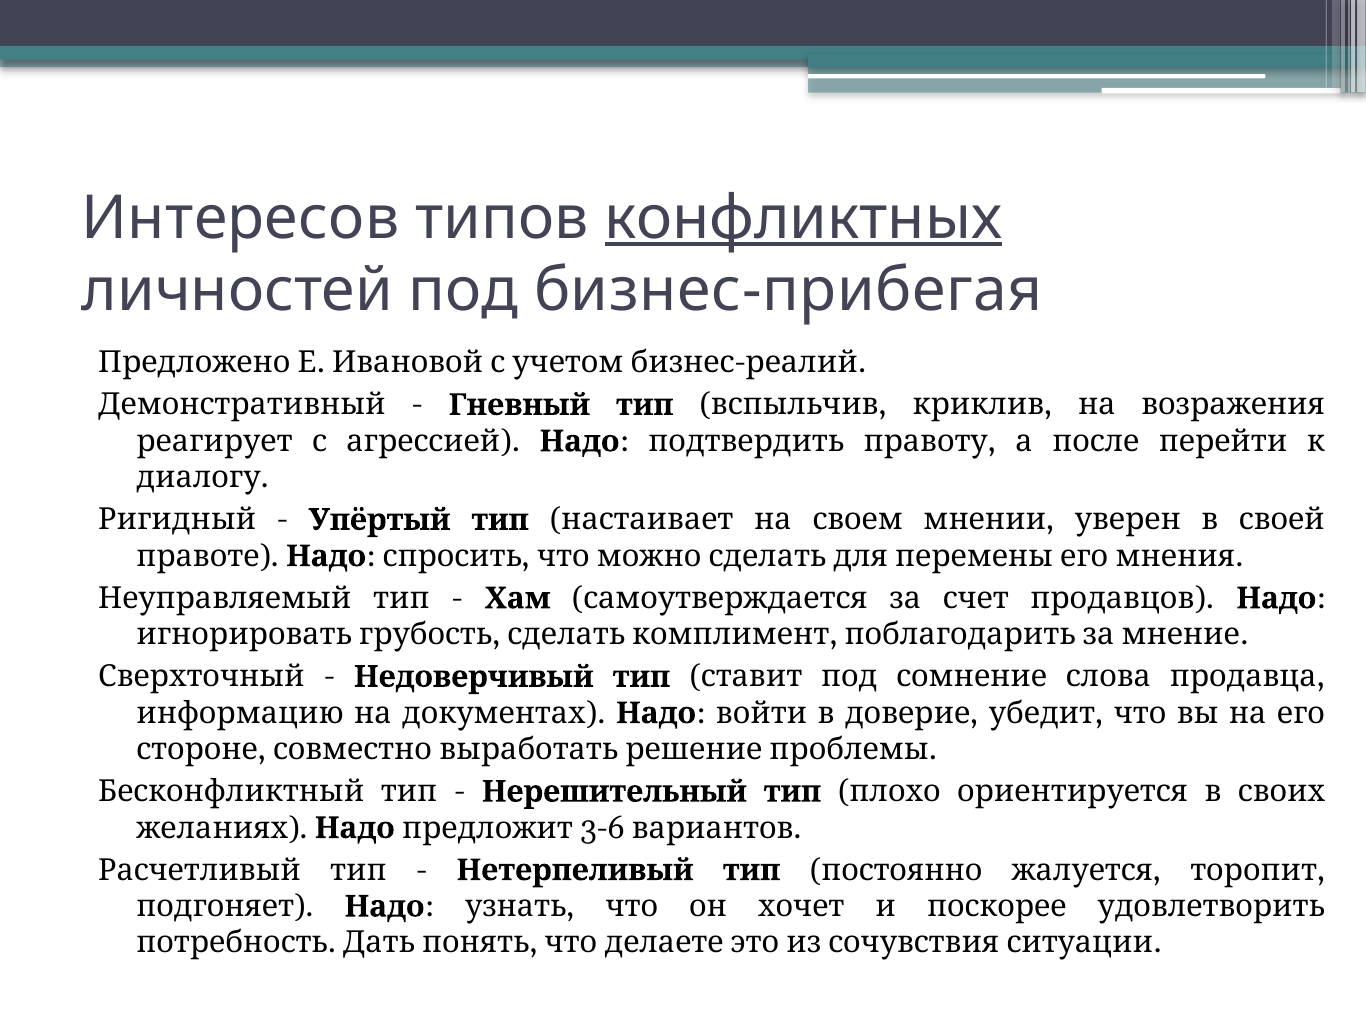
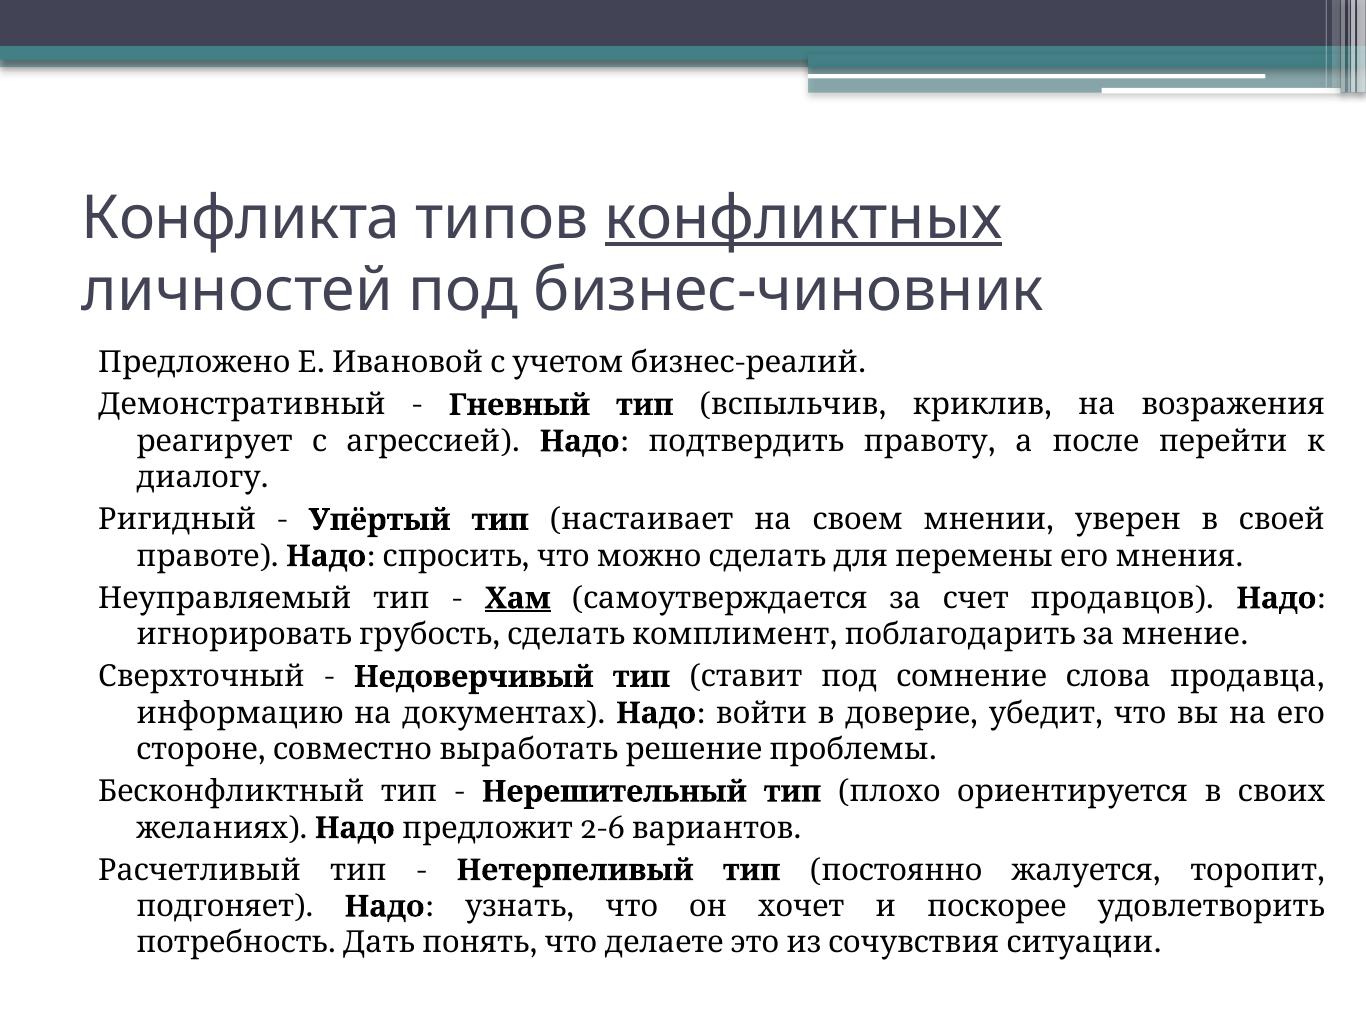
Интересов: Интересов -> Конфликта (241, 218)
бизнес-прибегая: бизнес-прибегая -> бизнес-чиновник (789, 291)
Хам underline: none -> present (518, 599)
3-6: 3-6 -> 2-6 (603, 828)
